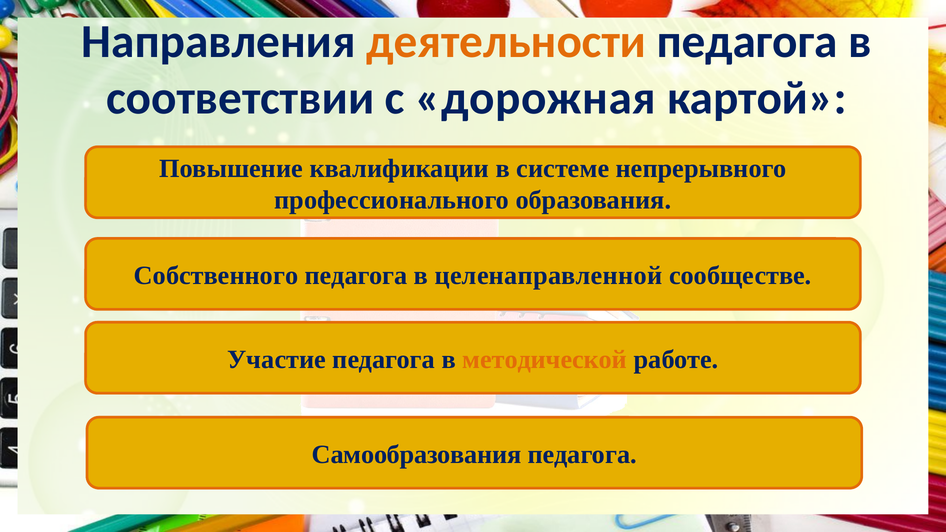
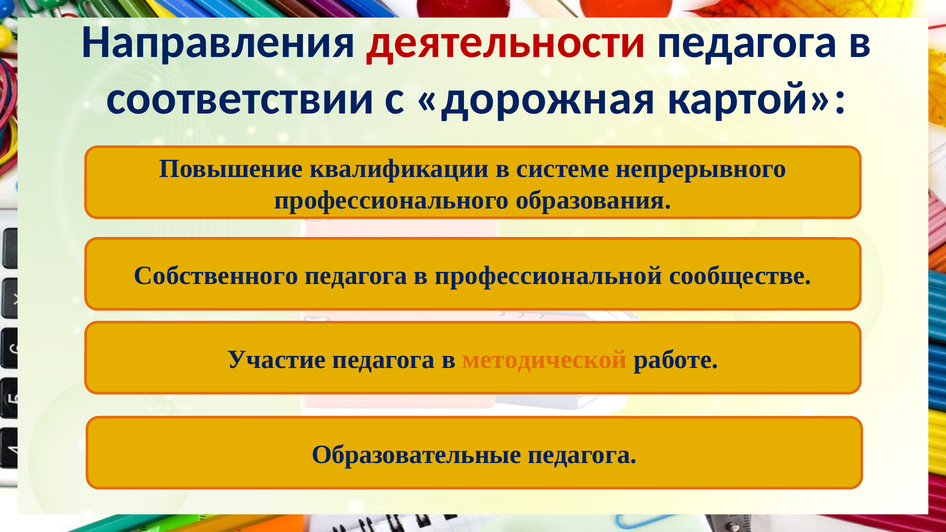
деятельности colour: orange -> red (506, 42)
целенаправленной: целенаправленной -> профессиональной (548, 276)
Самообразования: Самообразования -> Образовательные (417, 455)
